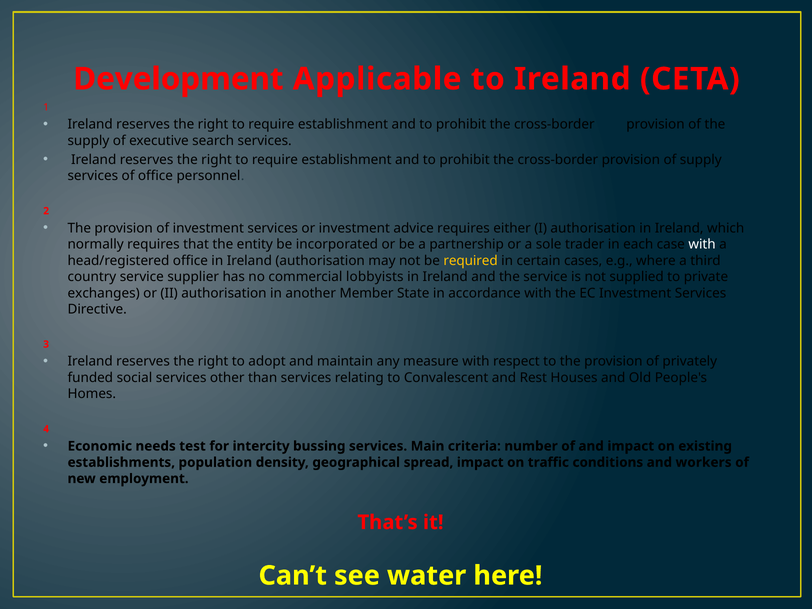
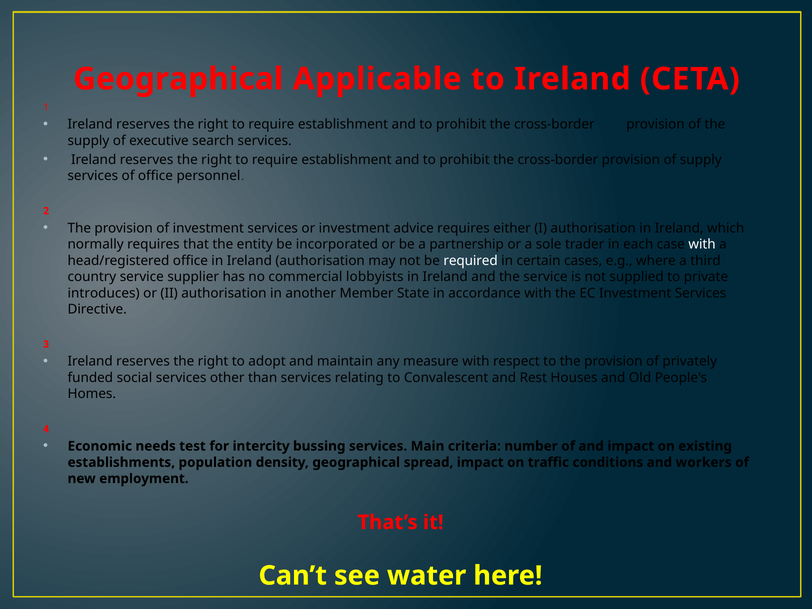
Development: Development -> Geographical (178, 79)
required colour: yellow -> white (471, 261)
exchanges: exchanges -> introduces (104, 293)
